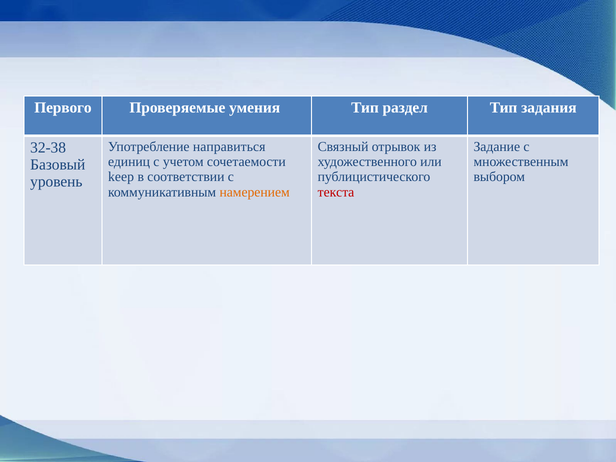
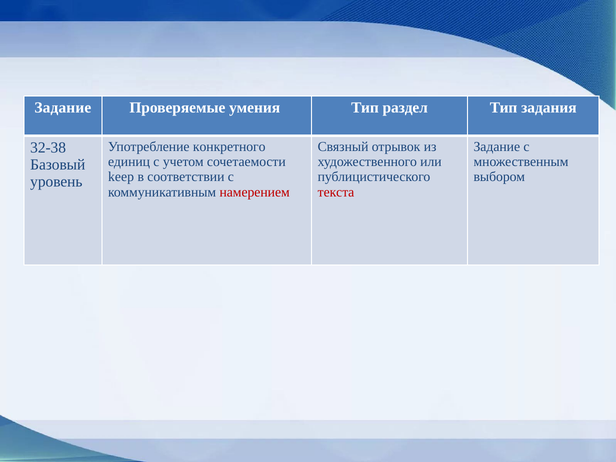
Первого: Первого -> Задание (63, 108)
направиться: направиться -> конкретного (229, 147)
намерением colour: orange -> red (255, 192)
